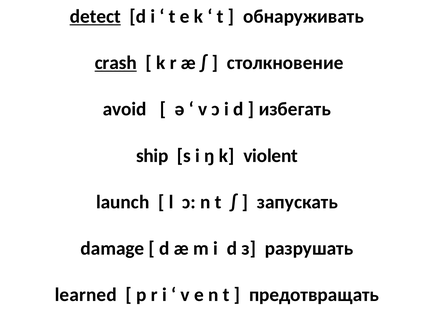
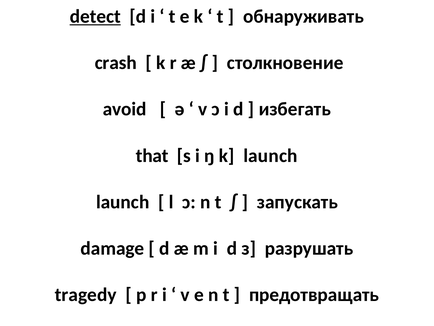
crash underline: present -> none (116, 63)
ship: ship -> that (152, 155)
k violent: violent -> launch (270, 155)
learned: learned -> tragedy (86, 294)
